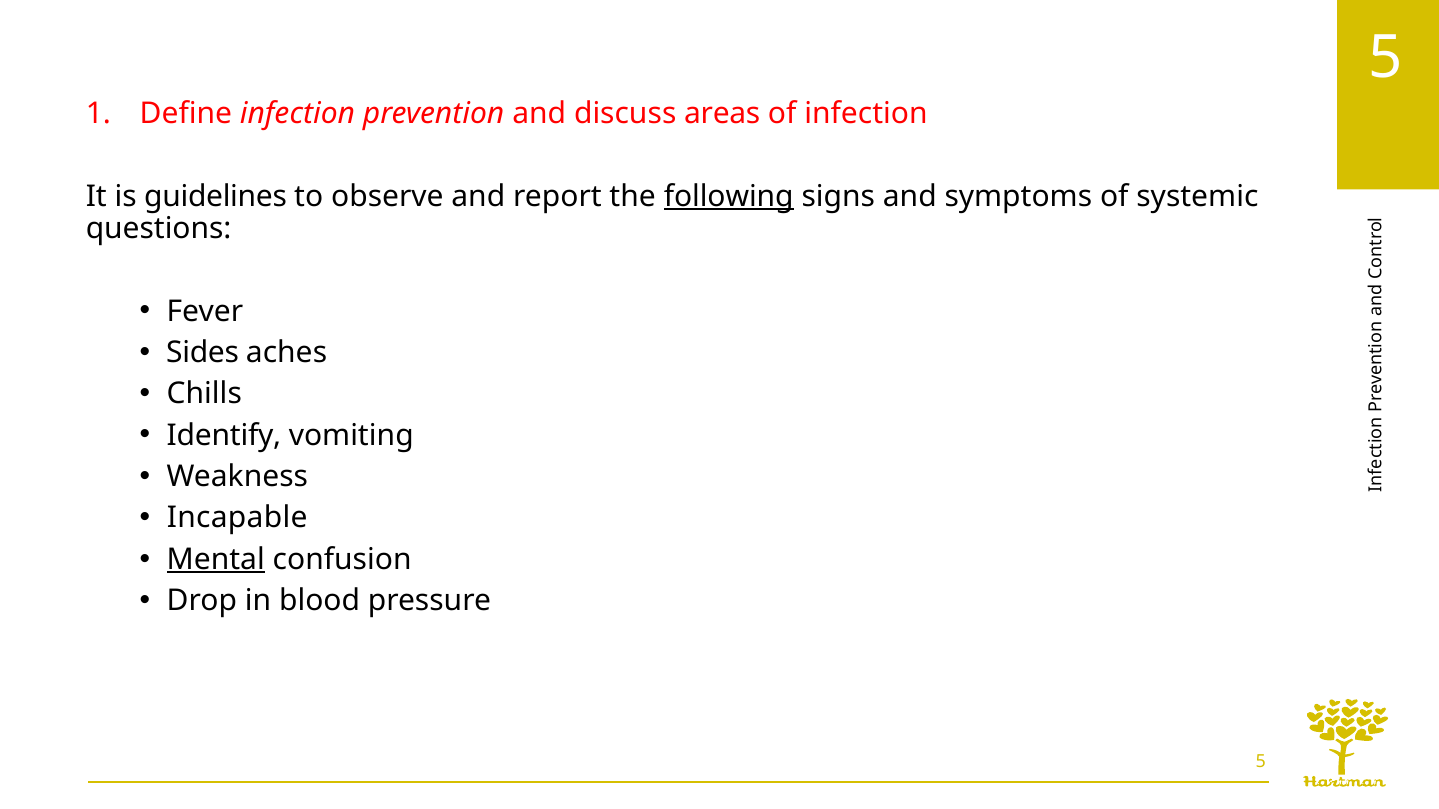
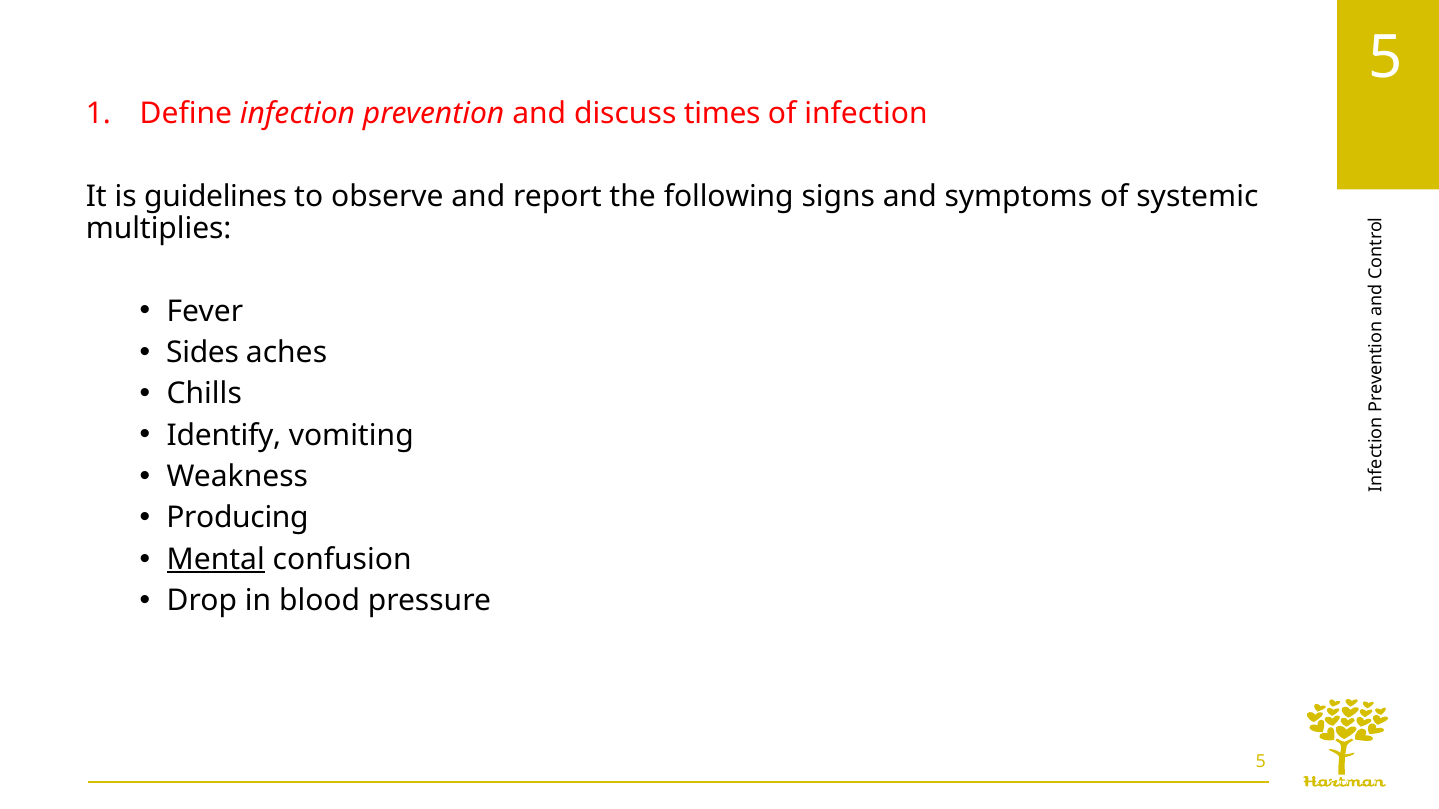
areas: areas -> times (722, 113)
following underline: present -> none (729, 196)
questions: questions -> multiplies (159, 229)
Incapable: Incapable -> Producing (237, 518)
